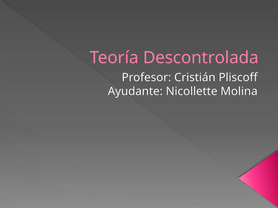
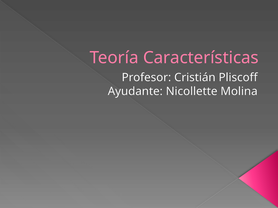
Descontrolada: Descontrolada -> Características (201, 58)
